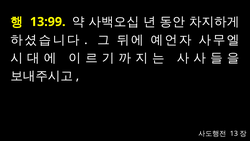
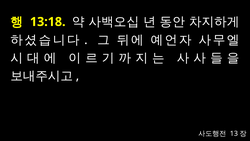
13:99: 13:99 -> 13:18 (48, 22)
